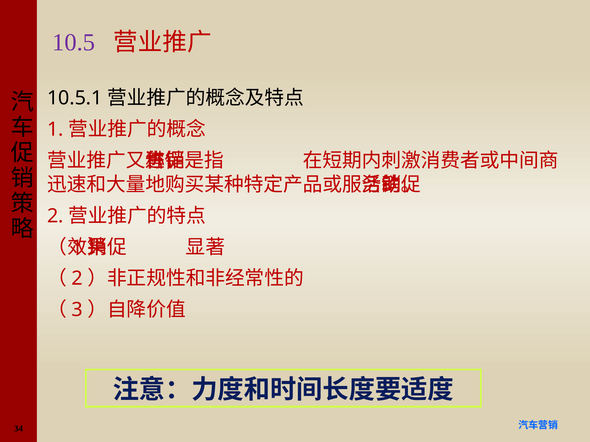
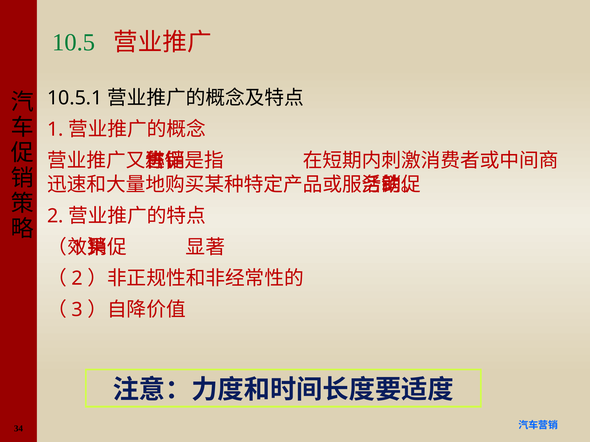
10.5 colour: purple -> green (74, 42)
